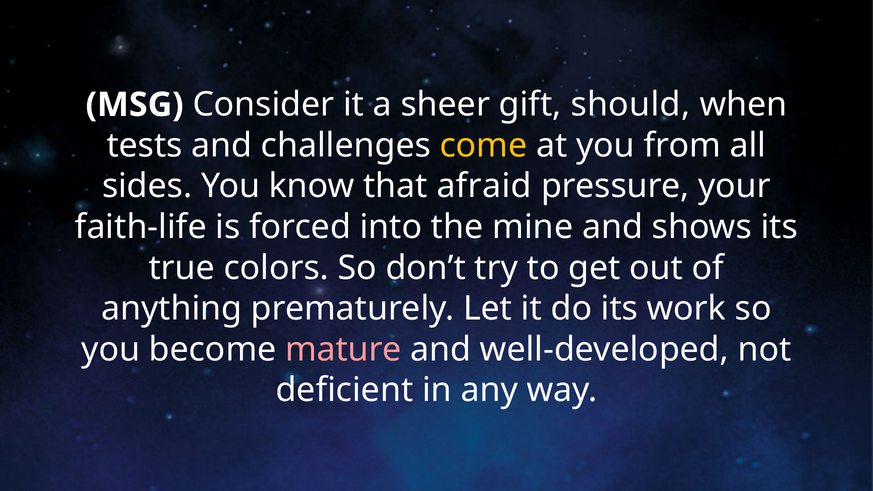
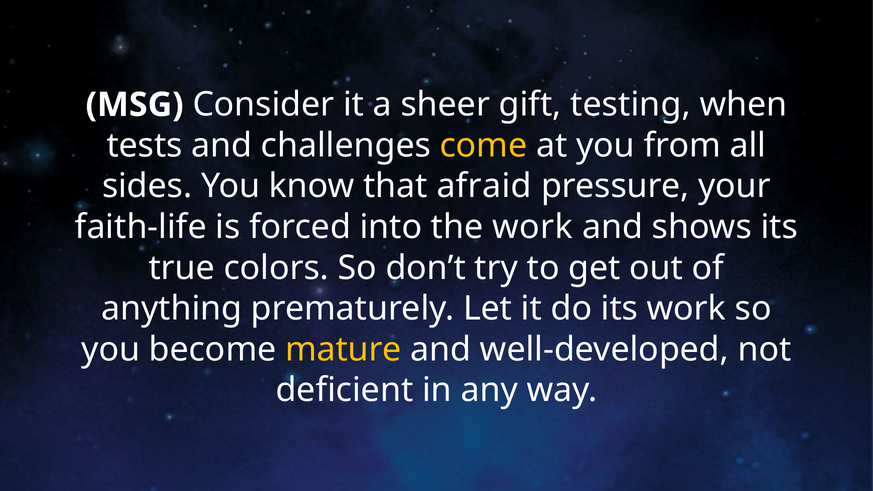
should: should -> testing (630, 105)
the mine: mine -> work (533, 227)
mature colour: pink -> yellow (343, 349)
